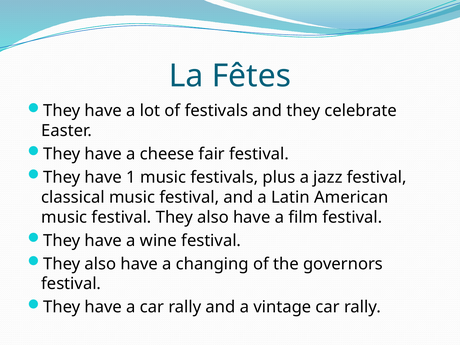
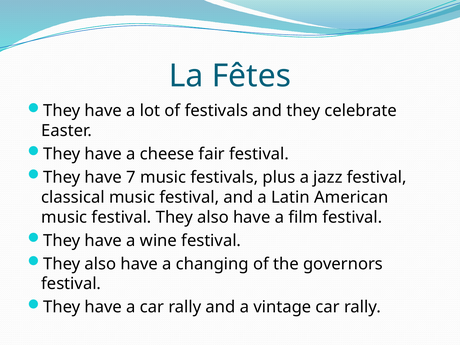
1: 1 -> 7 (131, 177)
